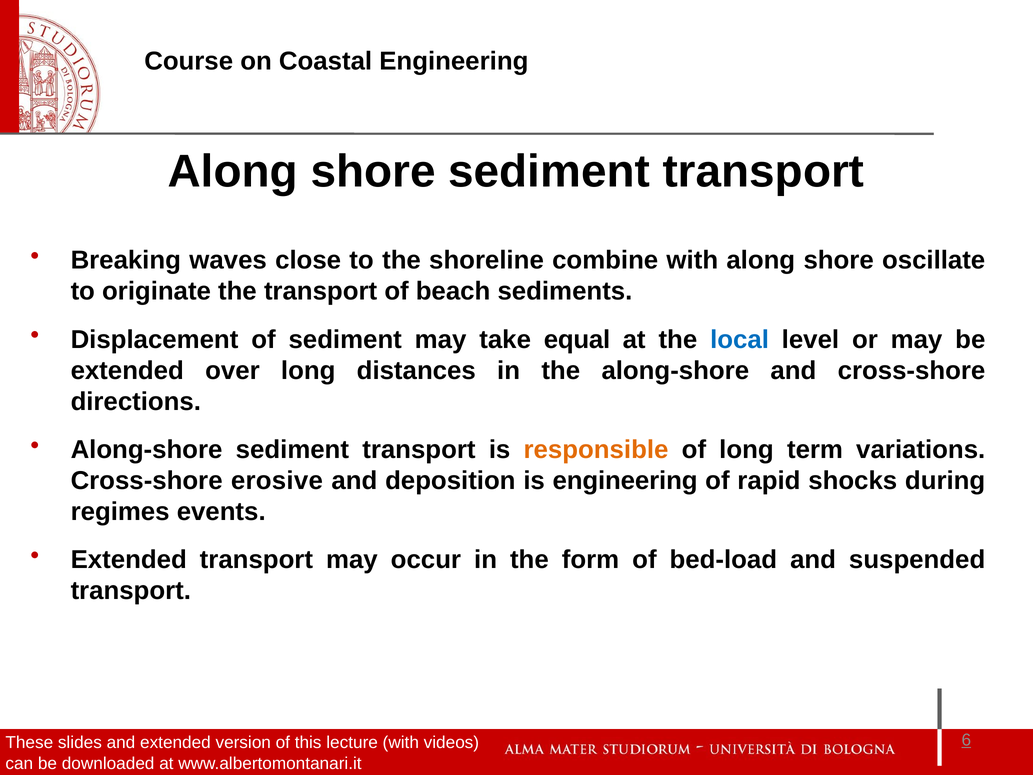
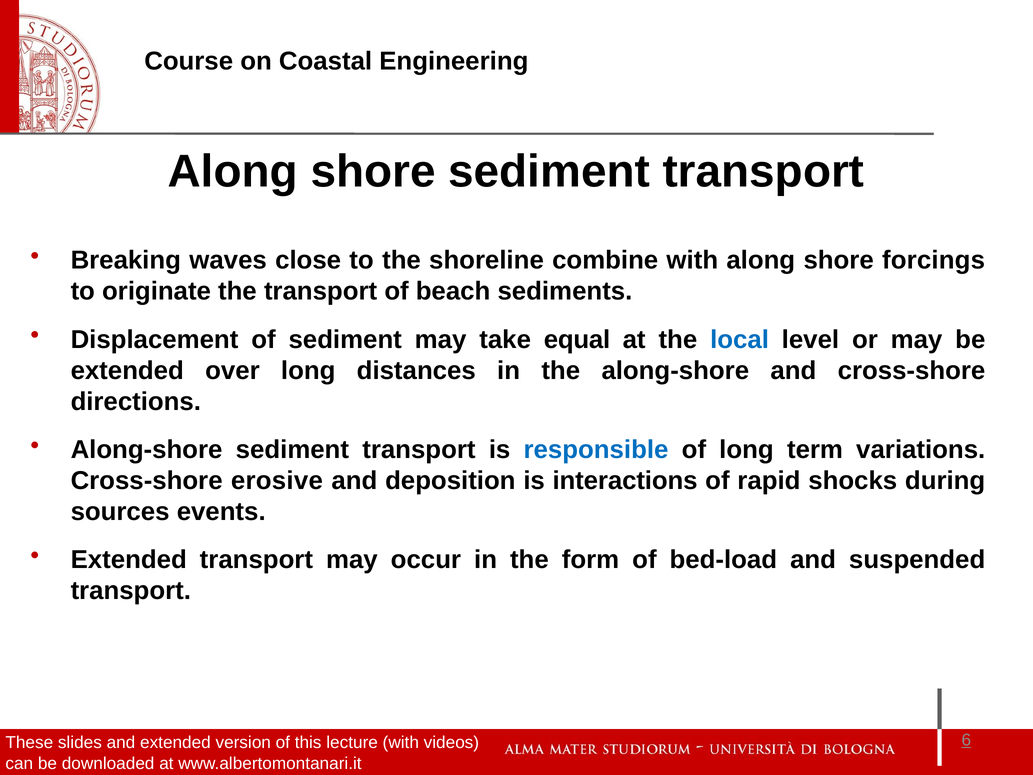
oscillate: oscillate -> forcings (934, 260)
responsible colour: orange -> blue (596, 450)
is engineering: engineering -> interactions (625, 481)
regimes: regimes -> sources (120, 512)
